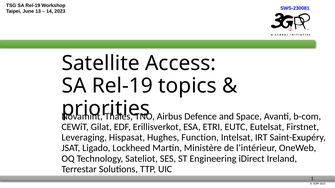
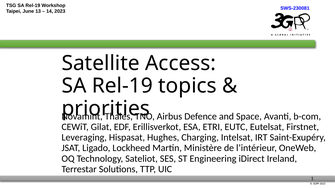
Function: Function -> Charging (200, 138)
